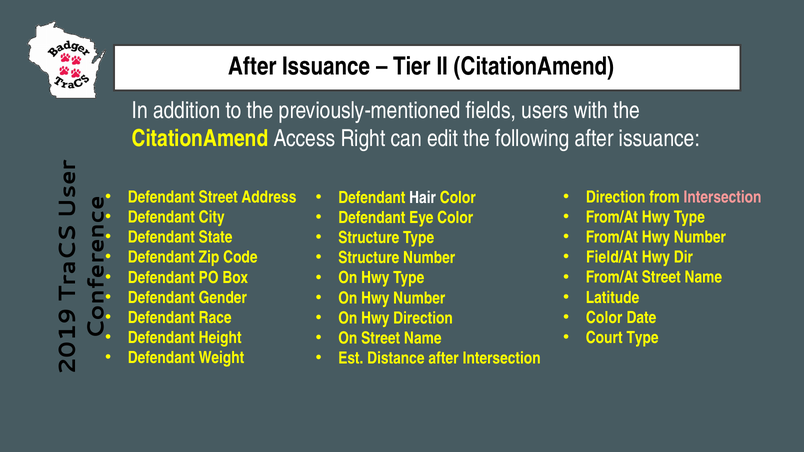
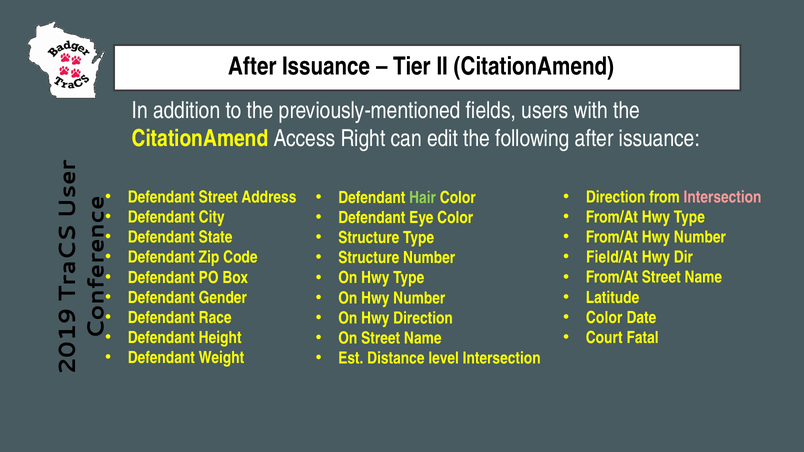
Hair colour: white -> light green (423, 198)
Court Type: Type -> Fatal (643, 338)
Distance after: after -> level (444, 359)
